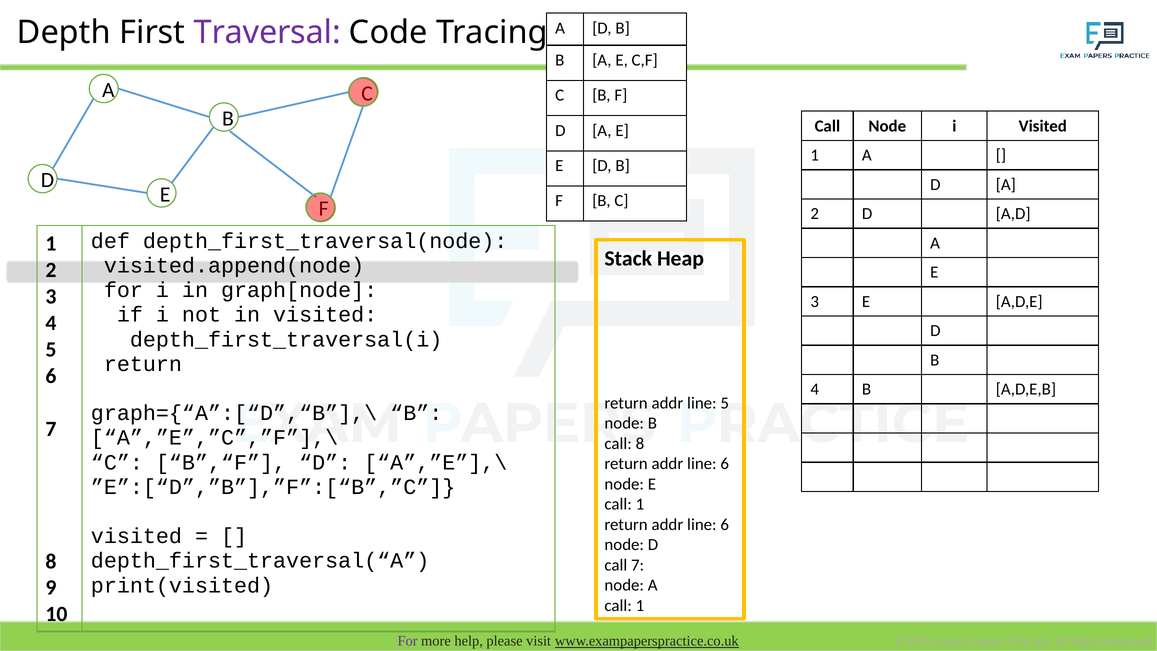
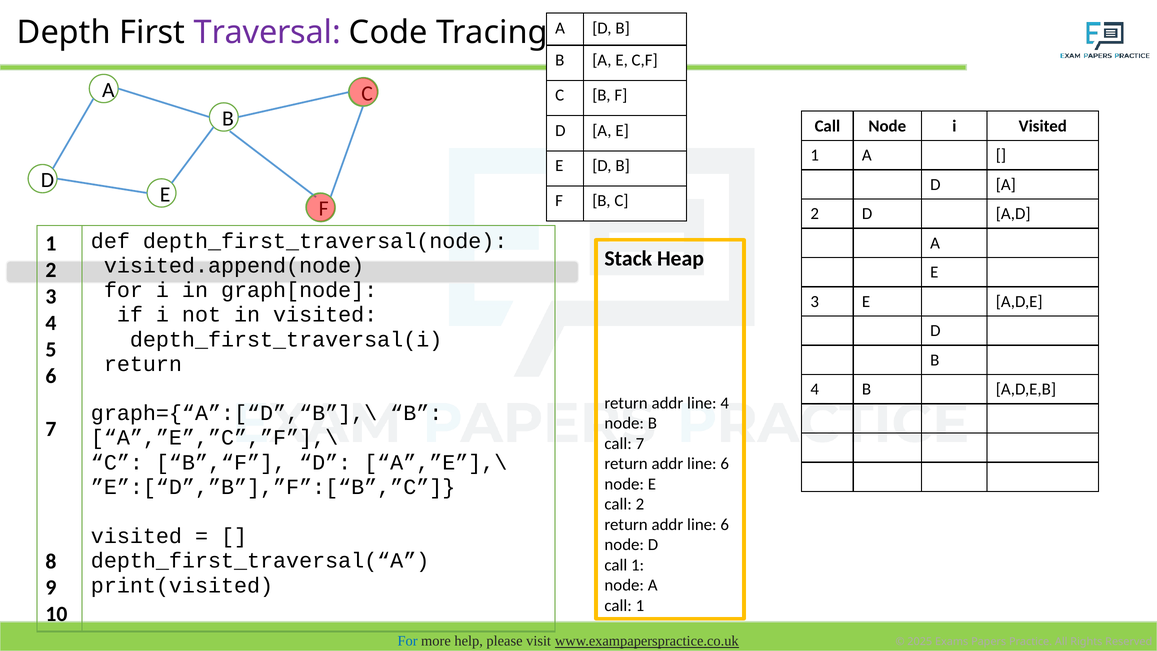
line 5: 5 -> 4 (725, 403)
call 8: 8 -> 7 (640, 443)
1: 1 -> 2 (640, 504)
7: 7 -> 1 (638, 565)
For colour: purple -> blue (408, 641)
